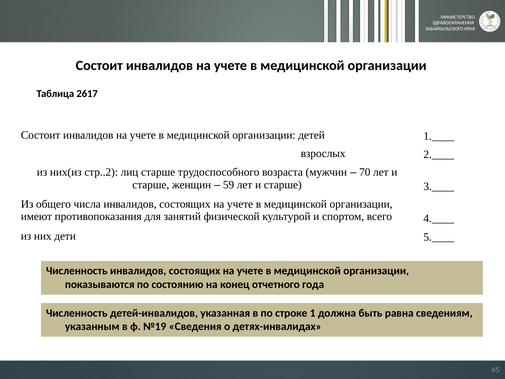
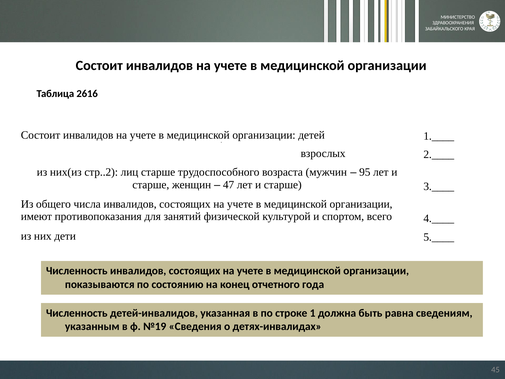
2617: 2617 -> 2616 (87, 94)
70: 70 -> 95 (365, 172)
59: 59 -> 47 (229, 185)
